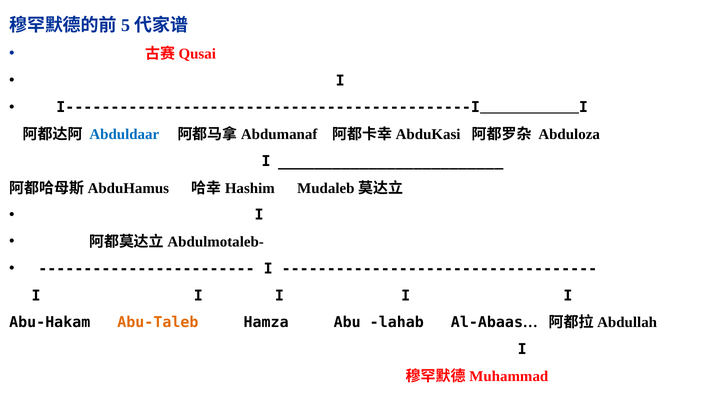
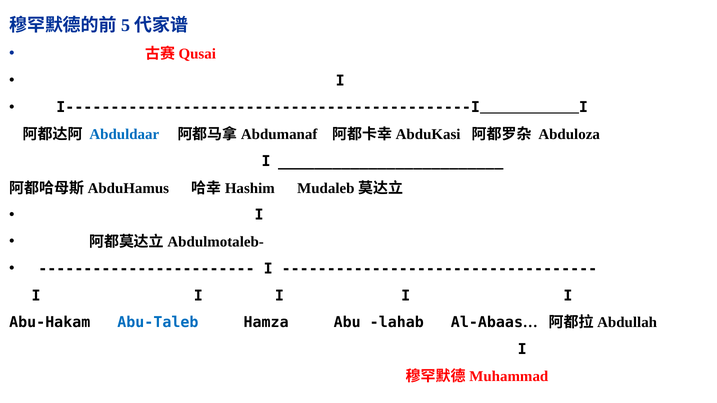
Abu-Taleb colour: orange -> blue (158, 323)
